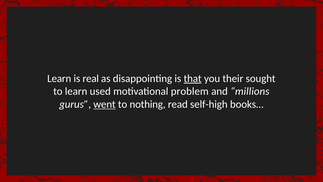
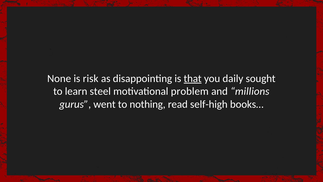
Learn: Learn -> None (59, 78)
real: real -> risk (91, 78)
their: their -> daily (233, 78)
used: used -> steel (100, 91)
went underline: present -> none (104, 104)
